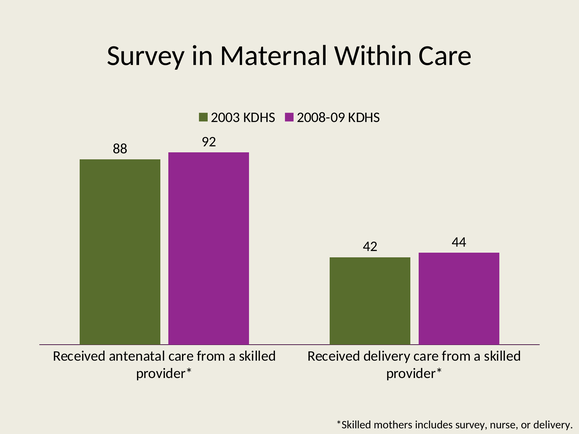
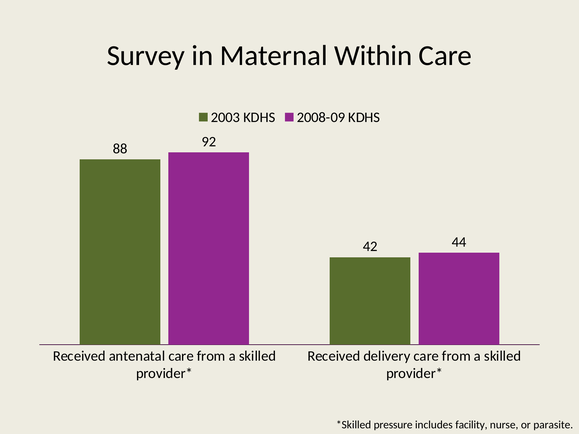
mothers: mothers -> pressure (393, 425)
includes survey: survey -> facility (471, 425)
or delivery: delivery -> parasite (553, 425)
